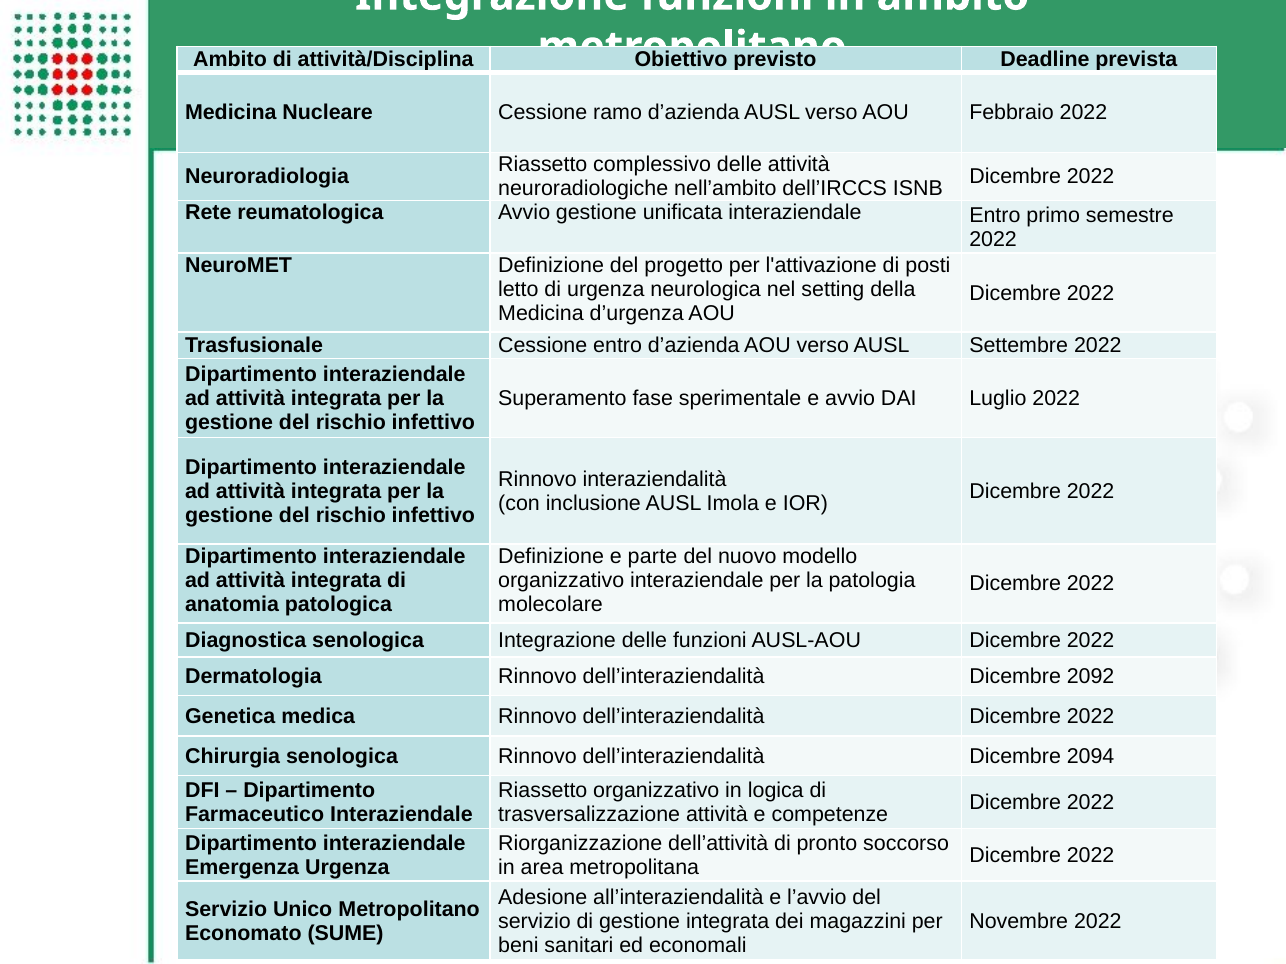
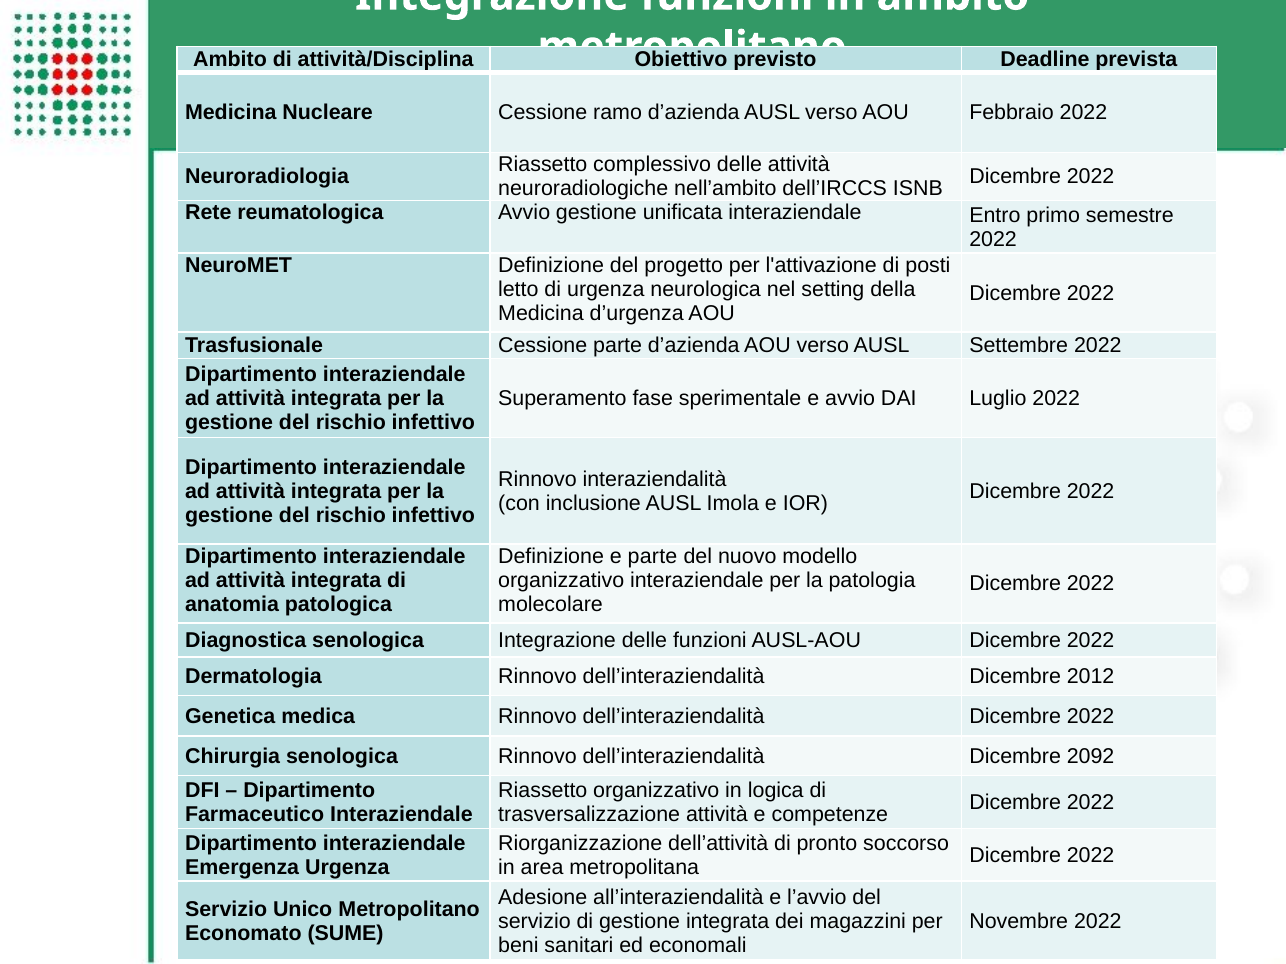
Cessione entro: entro -> parte (618, 346)
2092: 2092 -> 2012 (1091, 677)
2094: 2094 -> 2092 (1091, 757)
